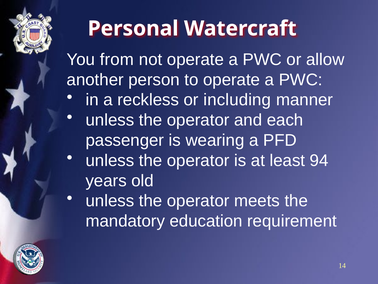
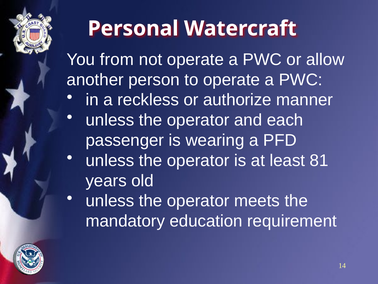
including: including -> authorize (237, 100)
94: 94 -> 81 (319, 160)
